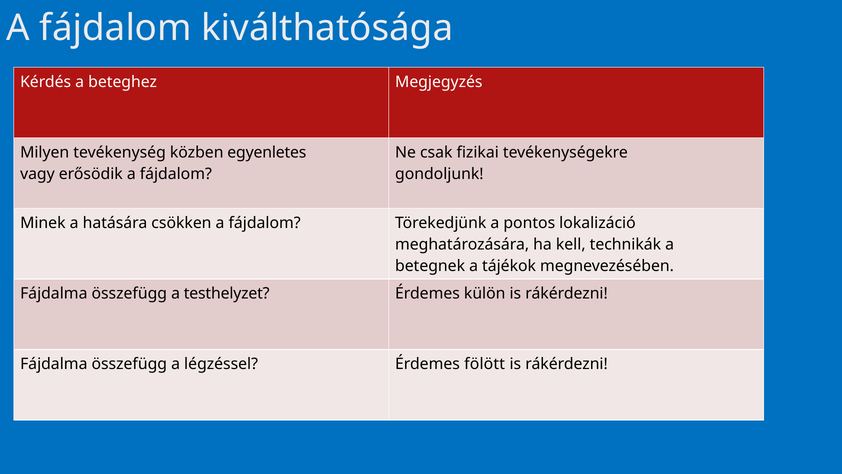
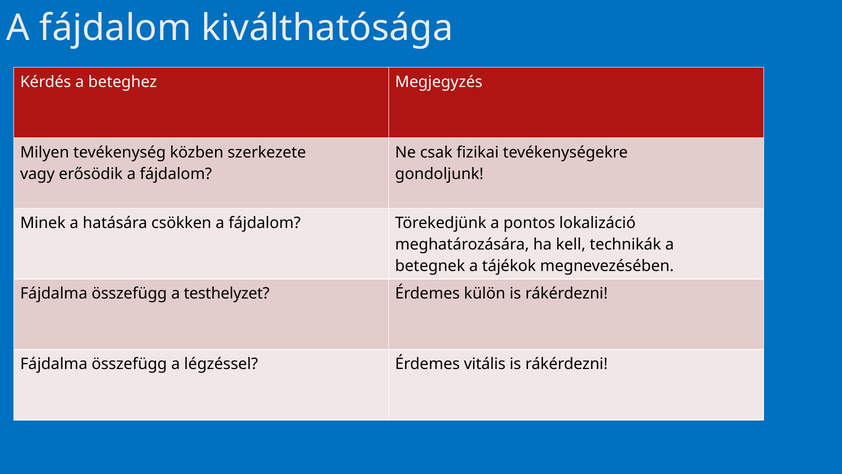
egyenletes: egyenletes -> szerkezete (267, 152)
fölött: fölött -> vitális (485, 364)
